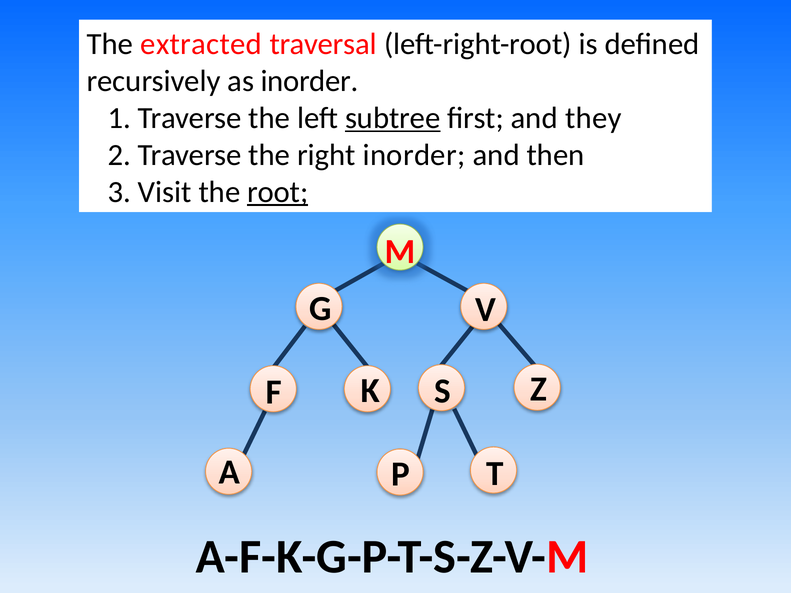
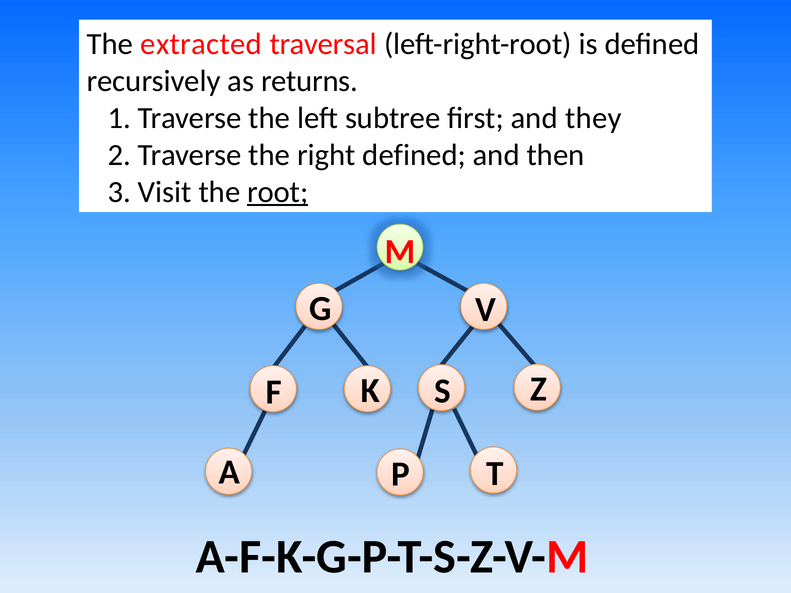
as inorder: inorder -> returns (310, 81)
subtree underline: present -> none (393, 118)
right inorder: inorder -> defined (414, 155)
